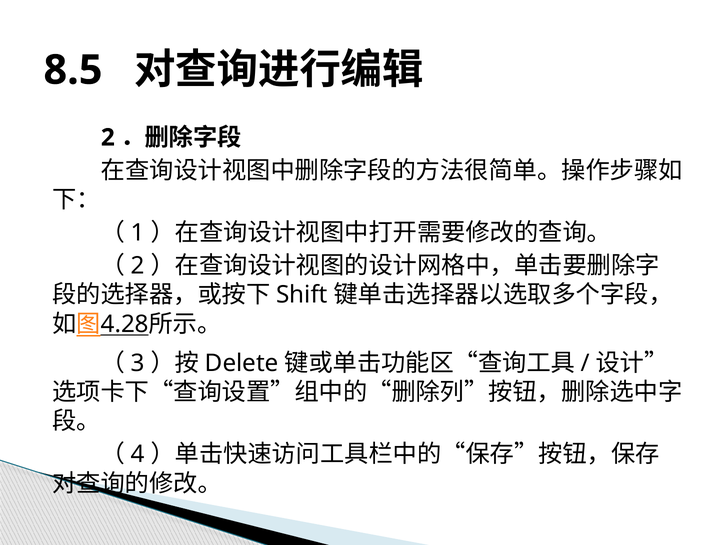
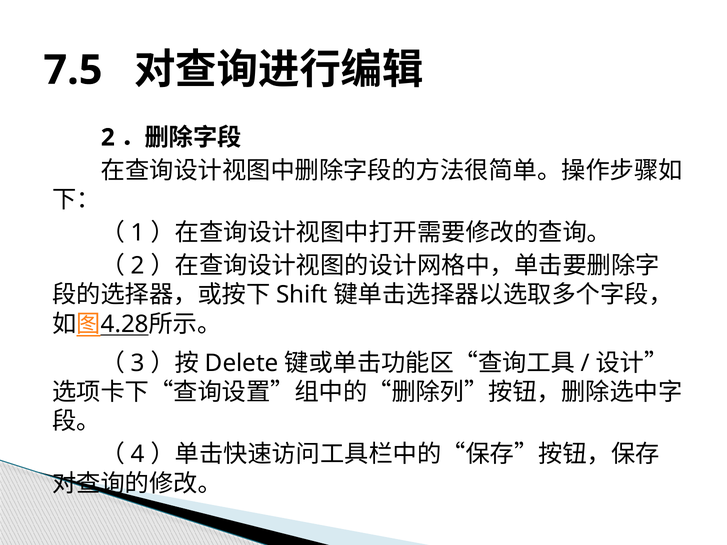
8.5: 8.5 -> 7.5 (73, 70)
